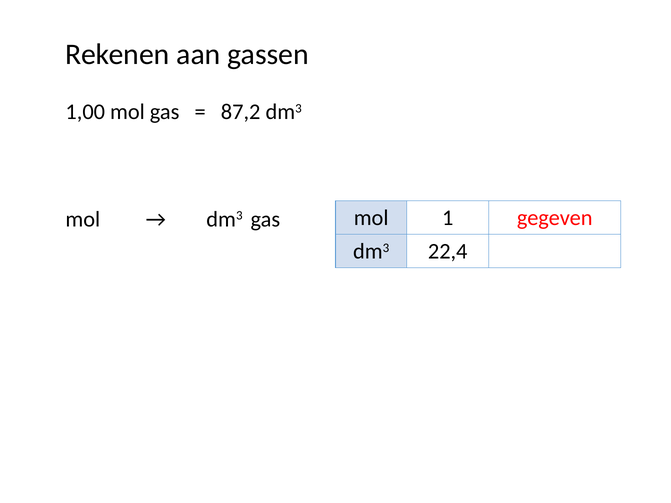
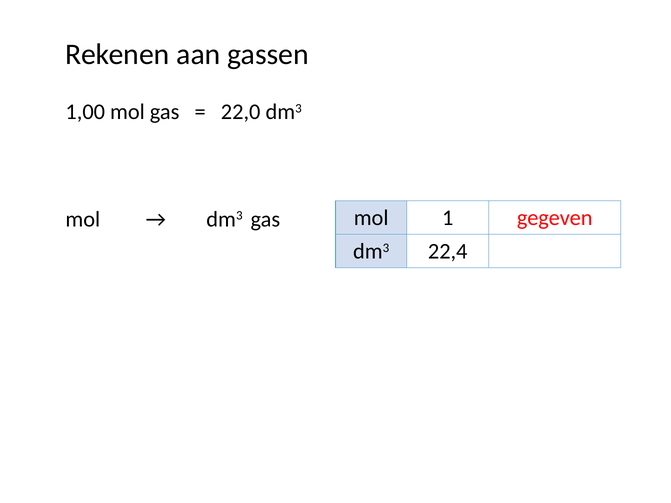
87,2: 87,2 -> 22,0 (241, 112)
